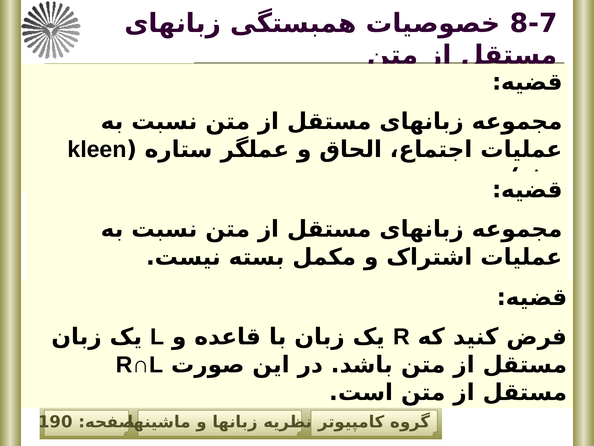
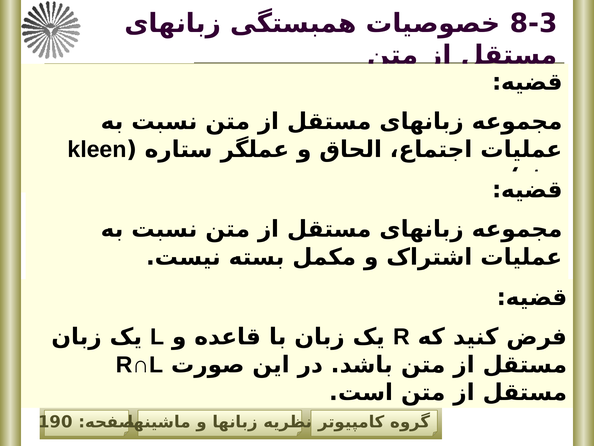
8-7: 8-7 -> 8-3 (534, 23)
